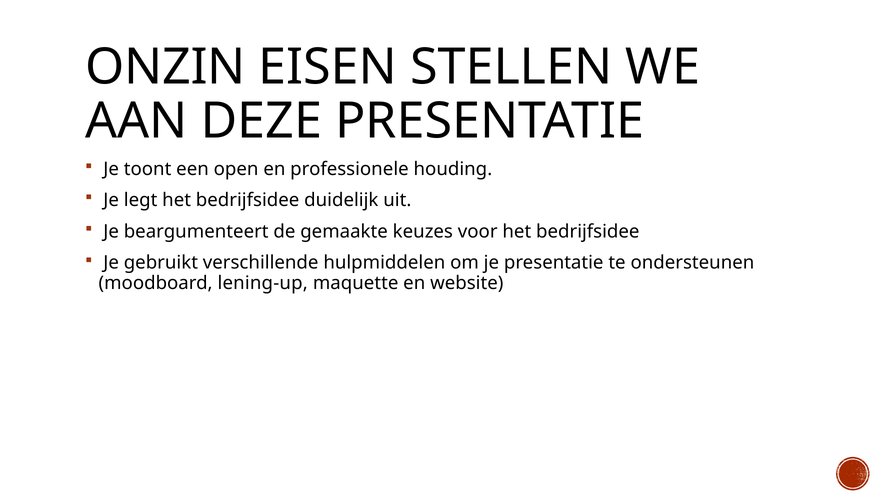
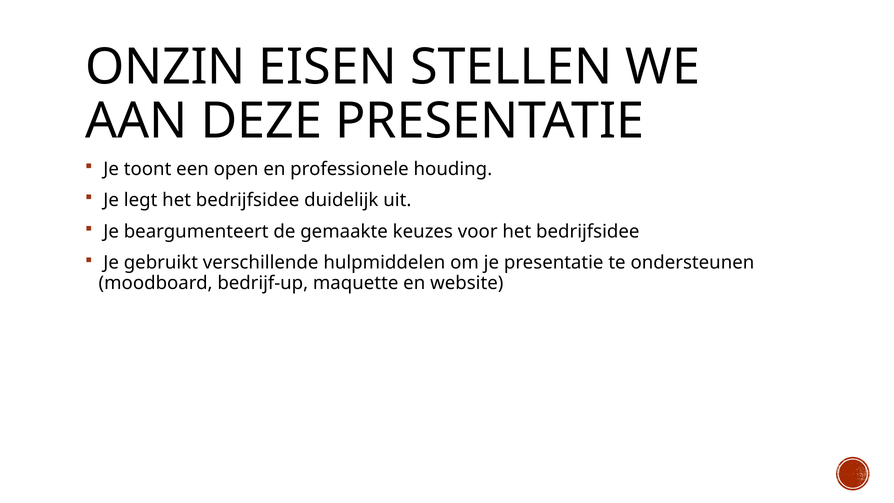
lening-up: lening-up -> bedrijf-up (263, 283)
